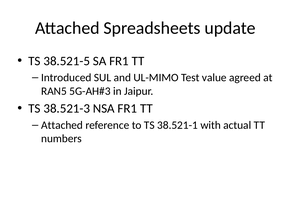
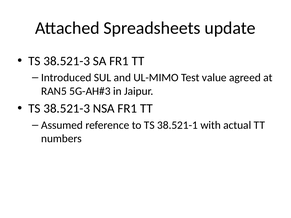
38.521-5: 38.521-5 -> 38.521-3 (67, 61)
Attached: Attached -> Assumed (62, 125)
